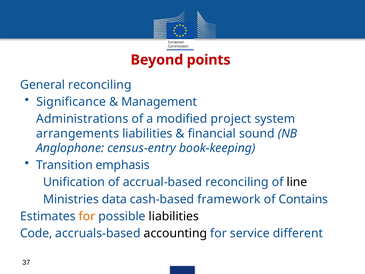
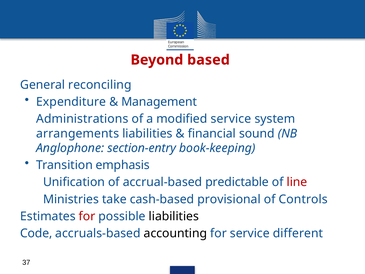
points: points -> based (208, 60)
Significance: Significance -> Expenditure (71, 102)
modified project: project -> service (231, 119)
census-entry: census-entry -> section-entry (142, 148)
accrual-based reconciling: reconciling -> predictable (237, 182)
line colour: black -> red (297, 182)
data: data -> take (114, 199)
framework: framework -> provisional (229, 199)
Contains: Contains -> Controls (303, 199)
for colour: orange -> red (87, 216)
